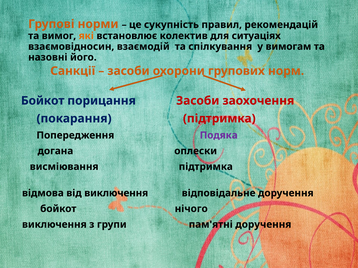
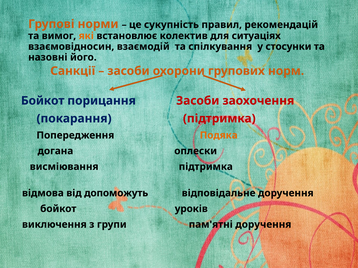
вимогам: вимогам -> стосунки (288, 47)
Подяка colour: purple -> orange (219, 136)
від виключення: виключення -> допоможуть (116, 193)
нічого: нічого -> уроків (191, 209)
